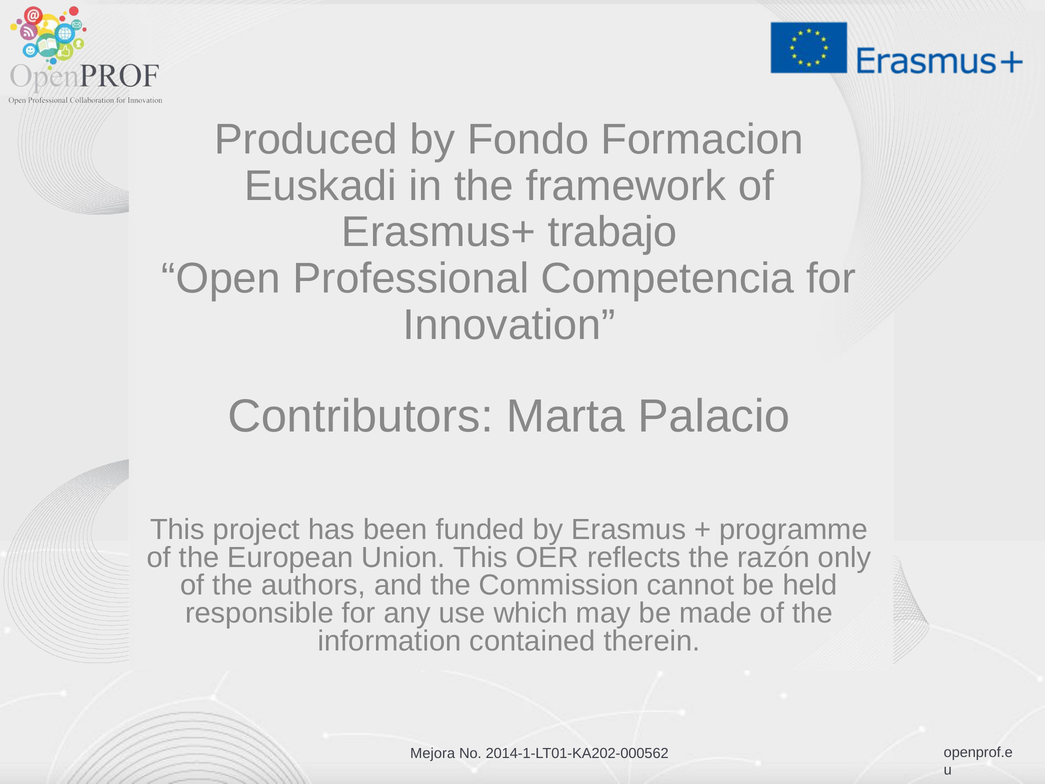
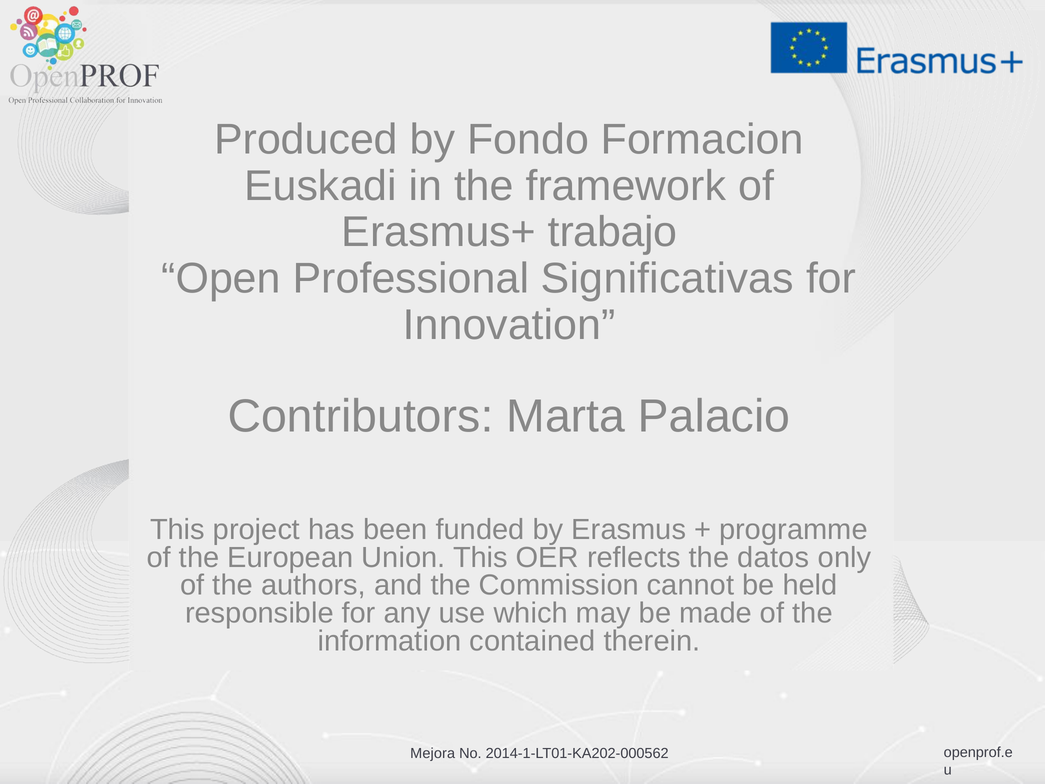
Competencia: Competencia -> Significativas (667, 279)
razón: razón -> datos (773, 557)
